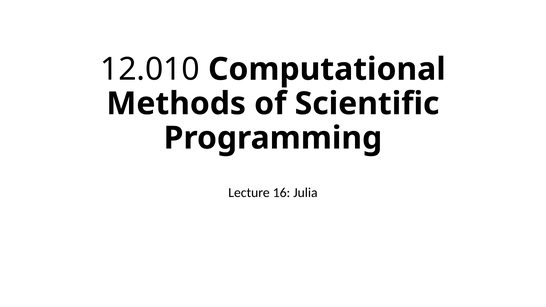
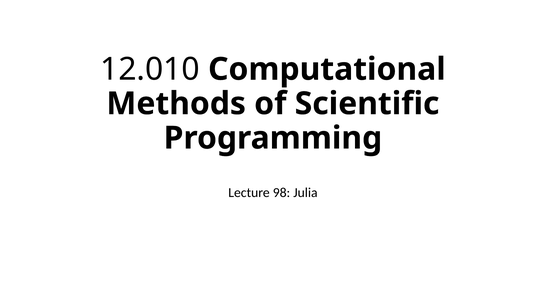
16: 16 -> 98 (282, 193)
